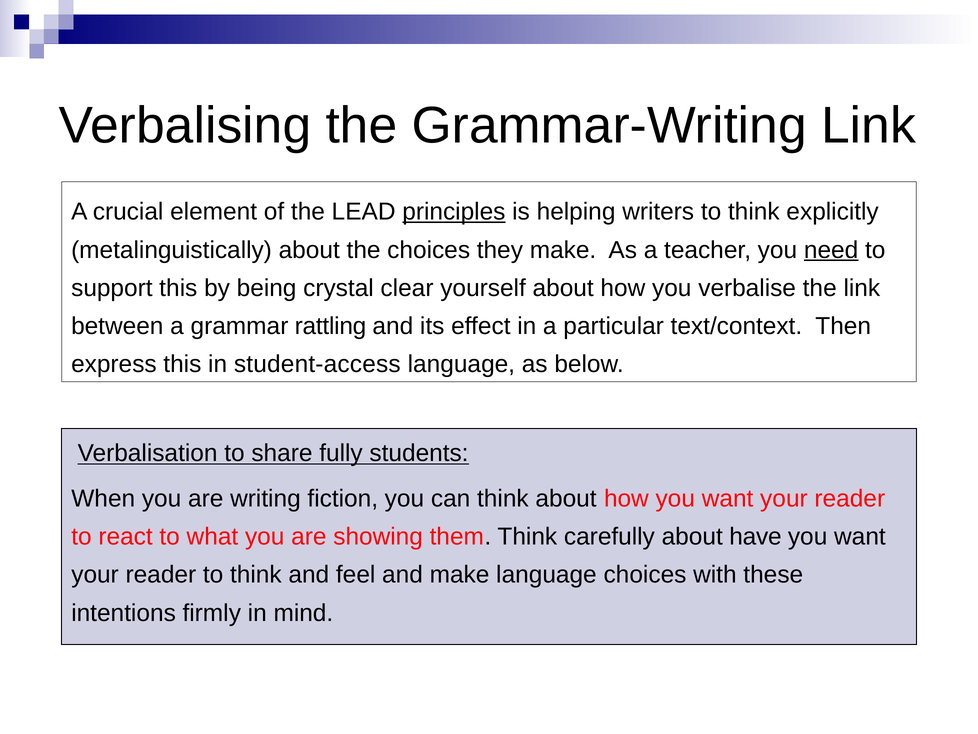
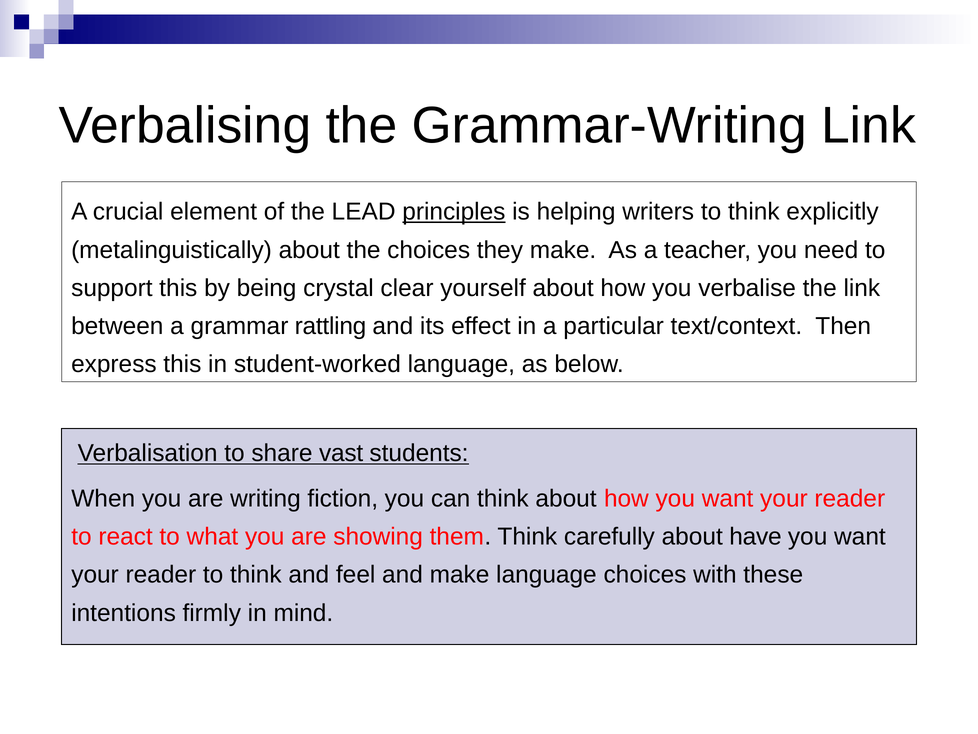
need underline: present -> none (831, 250)
student-access: student-access -> student-worked (317, 364)
fully: fully -> vast (341, 453)
